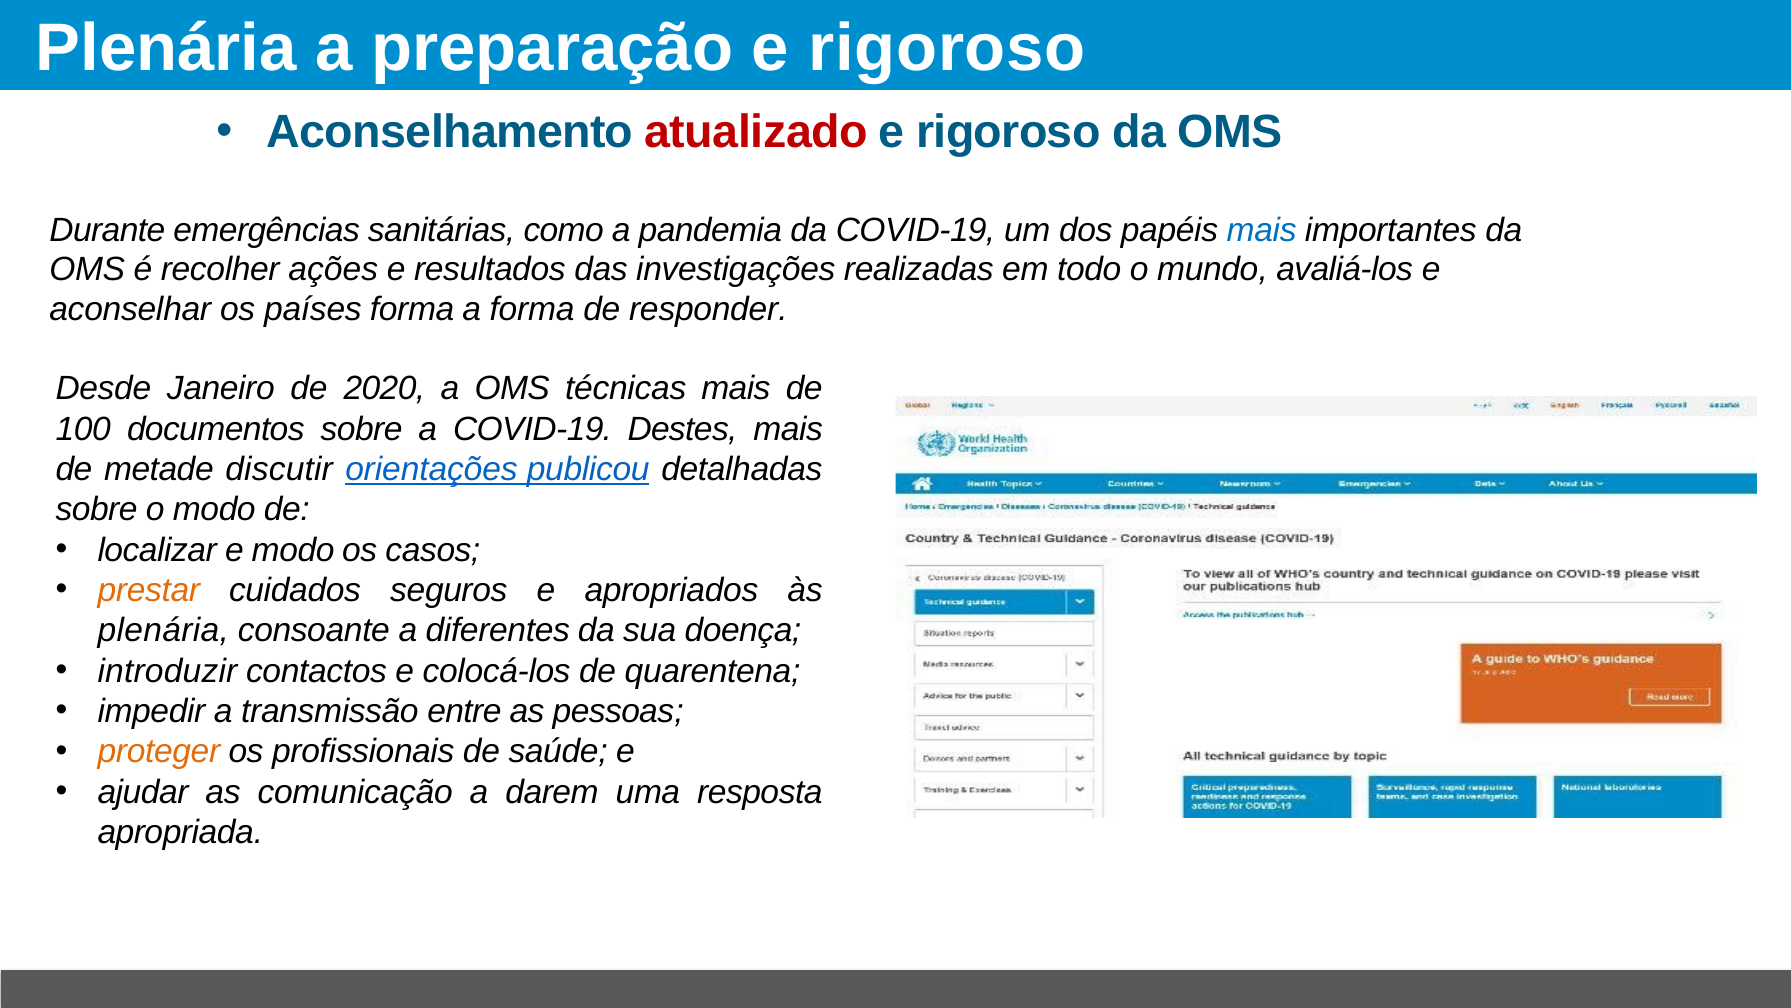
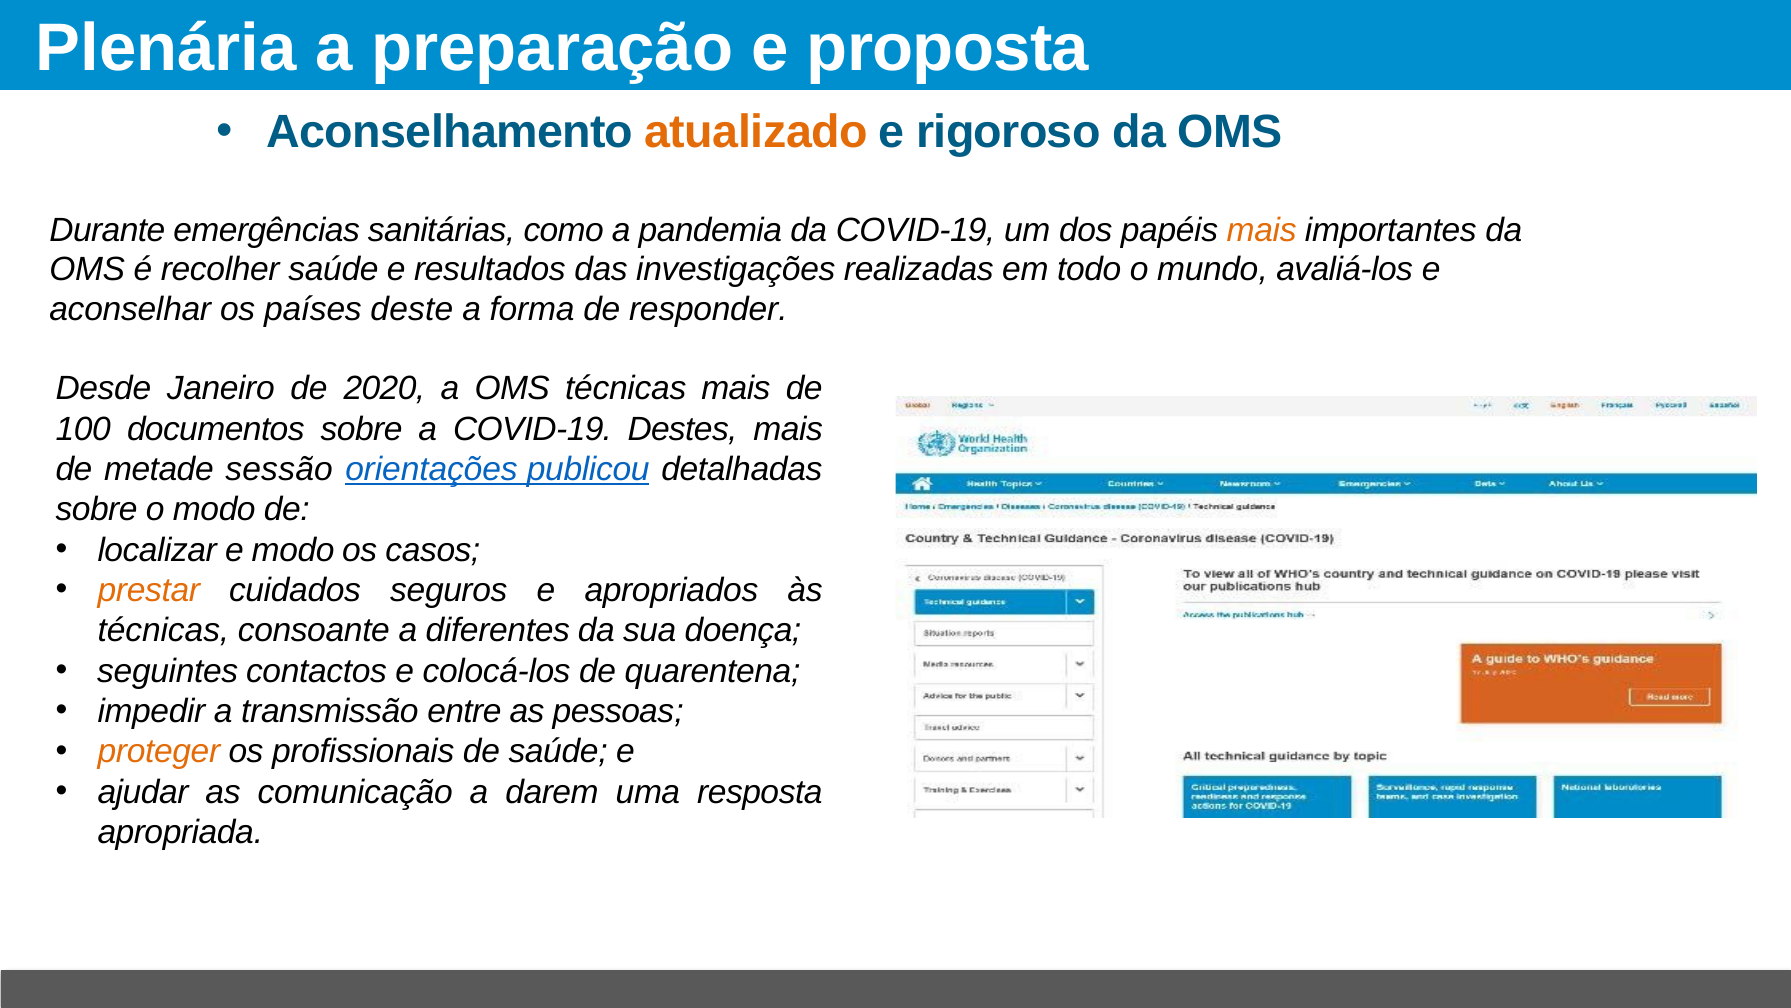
preparação e rigoroso: rigoroso -> proposta (948, 48)
atualizado colour: red -> orange (756, 132)
mais colour: blue -> orange (1262, 230)
recolher ações: ações -> saúde (333, 270)
países forma: forma -> deste (412, 309)
discutir: discutir -> sessão (279, 469)
plenária: plenária -> técnicas (163, 630)
introduzir: introduzir -> seguintes (168, 671)
